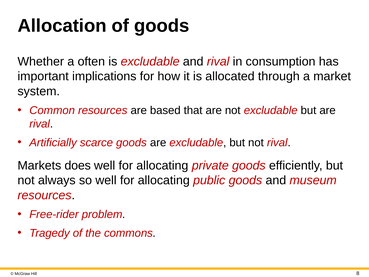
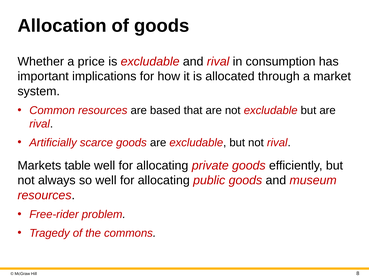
often: often -> price (91, 62)
does: does -> table (78, 165)
